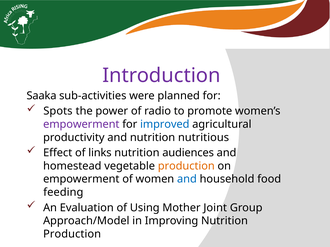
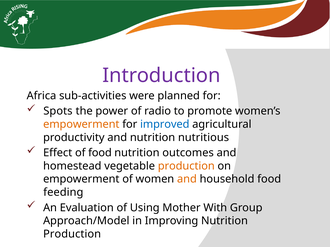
Saaka: Saaka -> Africa (41, 96)
empowerment colour: purple -> orange (81, 124)
of links: links -> food (100, 153)
audiences: audiences -> outcomes (188, 153)
and colour: blue -> orange (187, 179)
Joint: Joint -> With (215, 208)
